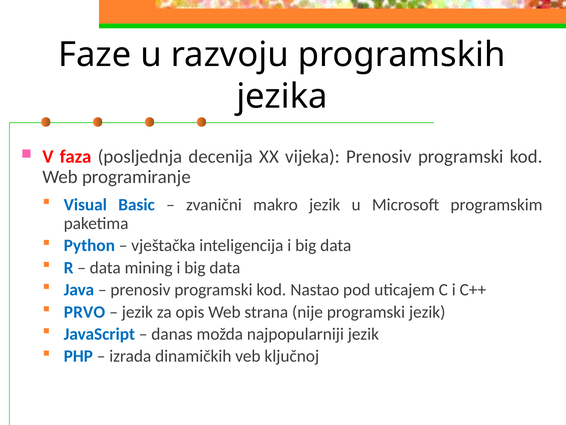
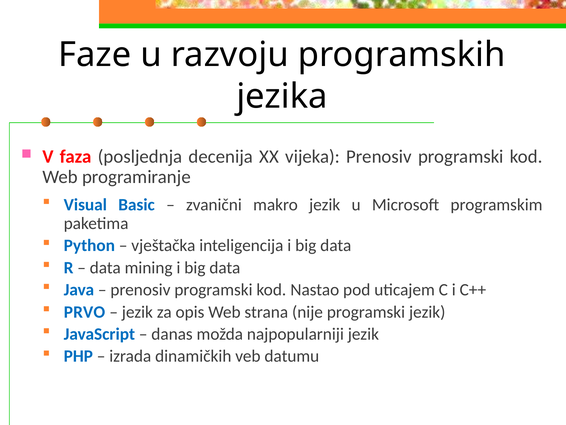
ključnoj: ključnoj -> datumu (292, 356)
